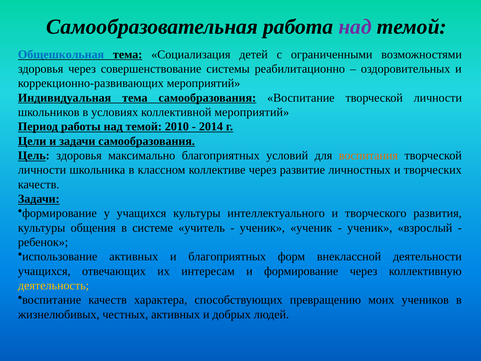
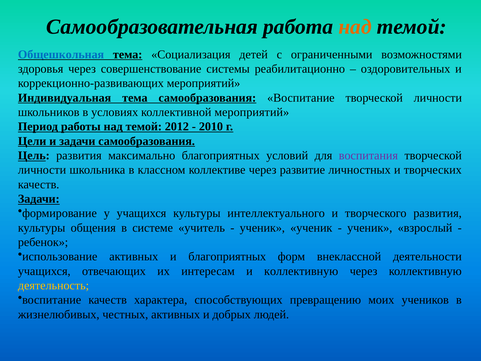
над colour: purple -> orange (355, 27)
2010: 2010 -> 2012 (177, 127)
2014: 2014 -> 2010 (211, 127)
Цель здоровья: здоровья -> развития (79, 155)
воспитания colour: orange -> purple (368, 155)
и формирование: формирование -> коллективную (301, 271)
